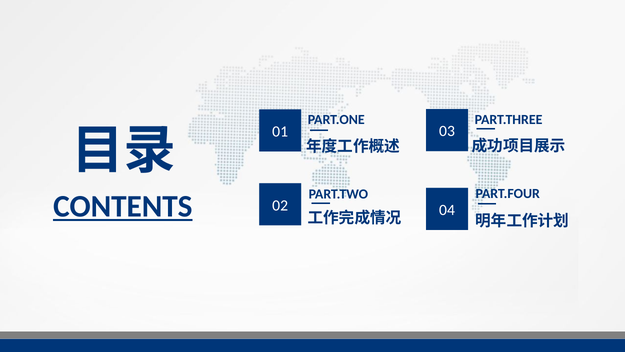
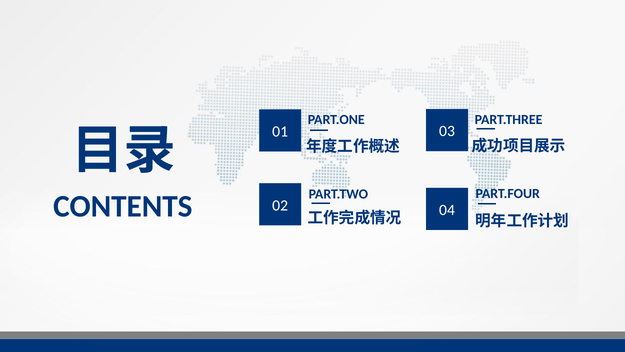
CONTENTS underline: present -> none (123, 206)
